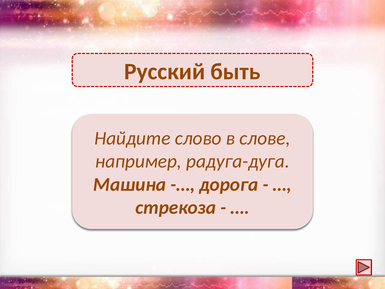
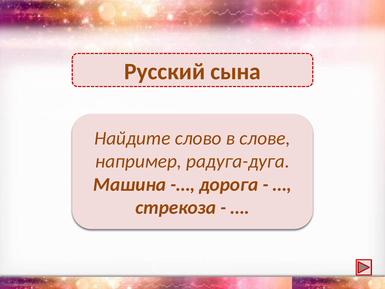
быть: быть -> сына (236, 72)
